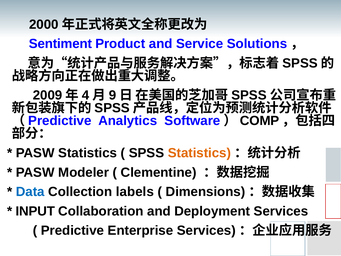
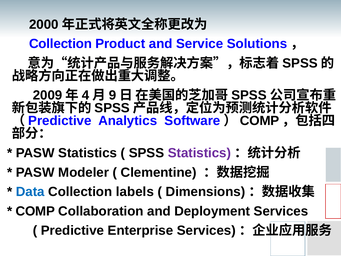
Sentiment: Sentiment -> Collection (60, 44)
Statistics colour: orange -> purple (199, 153)
INPUT: INPUT -> COMP (35, 211)
